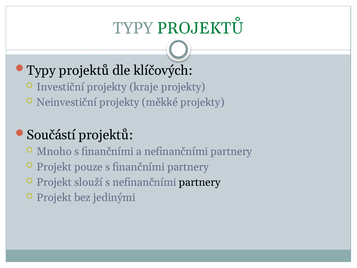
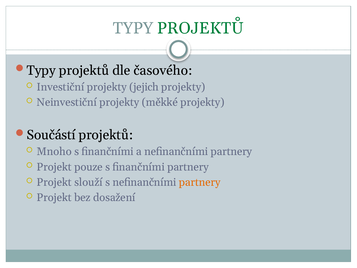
klíčových: klíčových -> časového (163, 70)
kraje: kraje -> jejich (144, 87)
partnery colour: black -> orange (200, 182)
jedinými: jedinými -> dosažení (114, 197)
